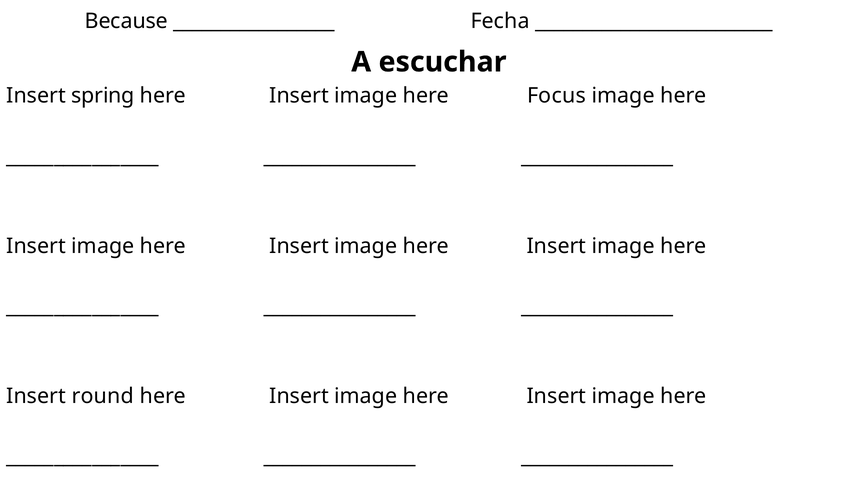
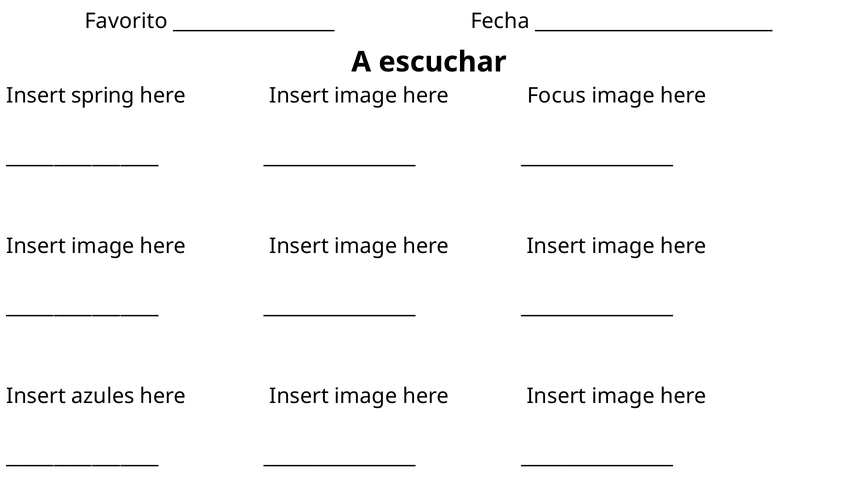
Because: Because -> Favorito (126, 21)
round: round -> azules (103, 396)
